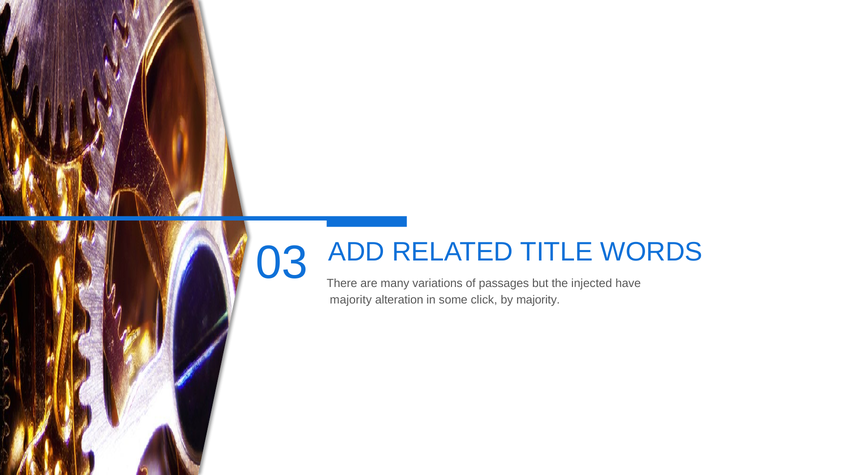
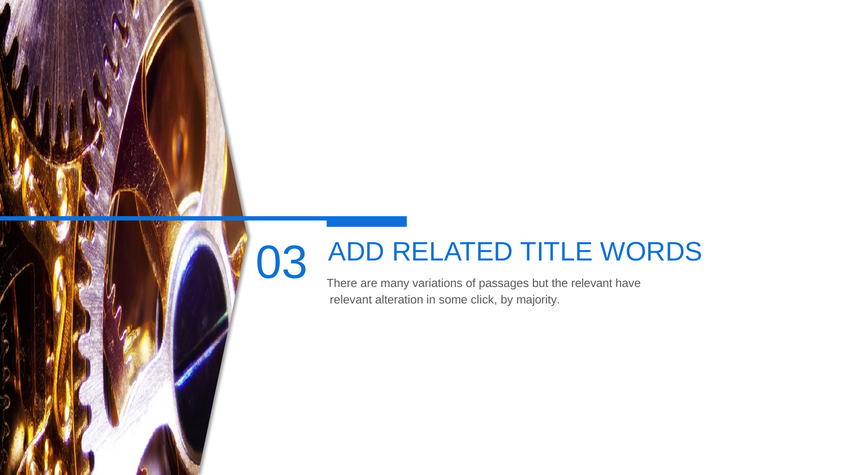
the injected: injected -> relevant (592, 284)
majority: majority -> relevant (351, 300)
